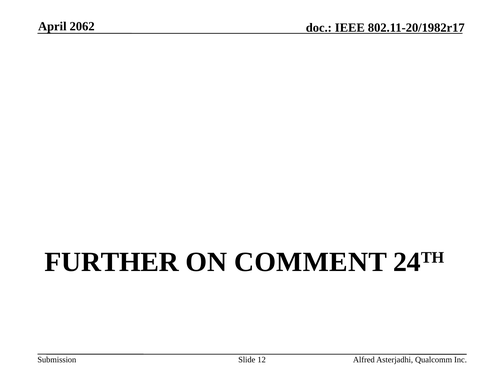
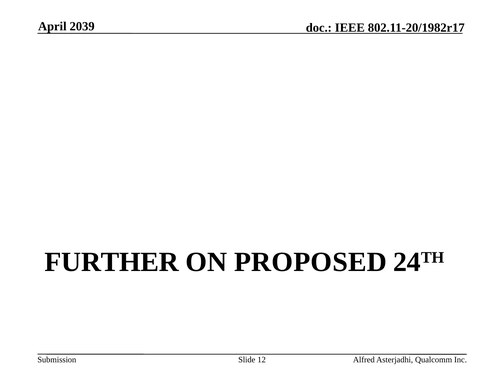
2062: 2062 -> 2039 (82, 27)
COMMENT: COMMENT -> PROPOSED (310, 262)
